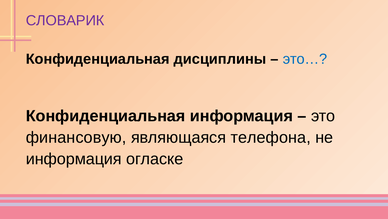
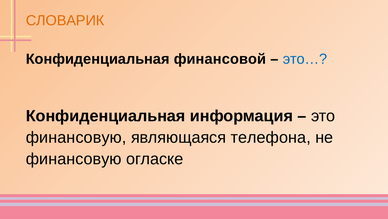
СЛОВАРИК colour: purple -> orange (65, 21)
дисциплины: дисциплины -> финансовой (220, 59)
информация: информация -> финансовую (74, 158)
